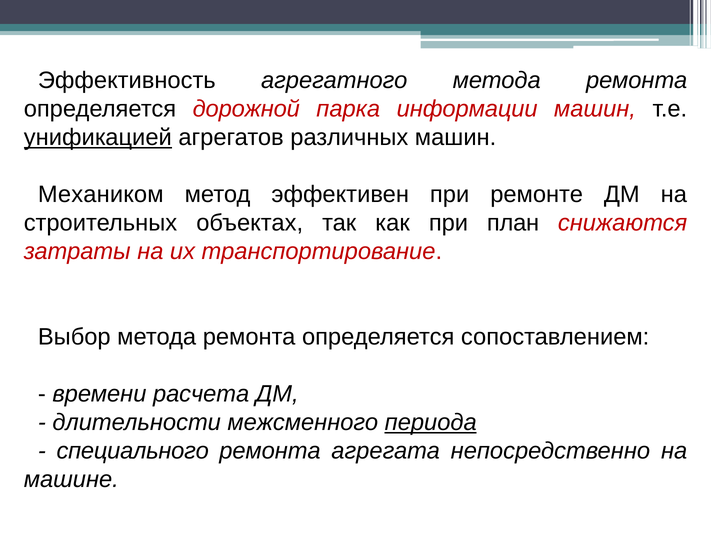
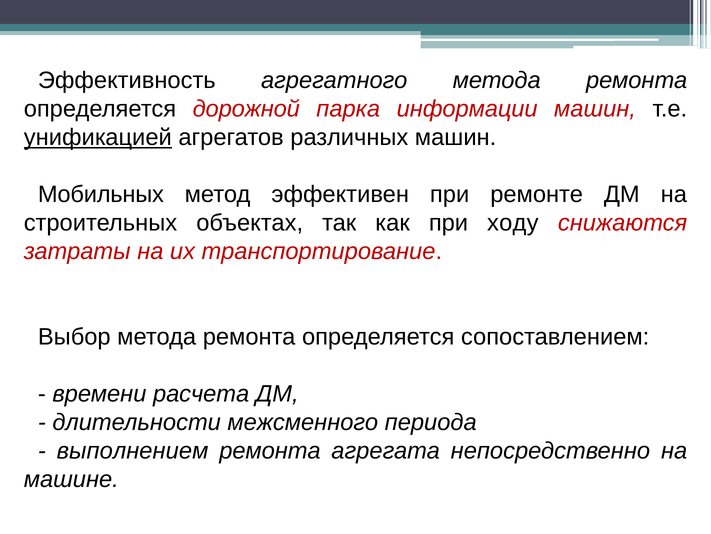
Механиком: Механиком -> Мобильных (101, 194)
план: план -> ходу (513, 223)
периода underline: present -> none (431, 422)
специального: специального -> выполнением (133, 450)
